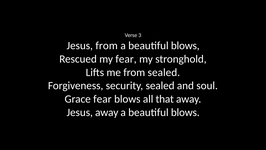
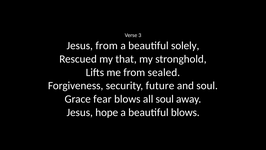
blows: blows -> solely (185, 46)
my fear: fear -> that (126, 59)
security sealed: sealed -> future (160, 85)
all that: that -> soul (165, 99)
Jesus away: away -> hope (107, 112)
